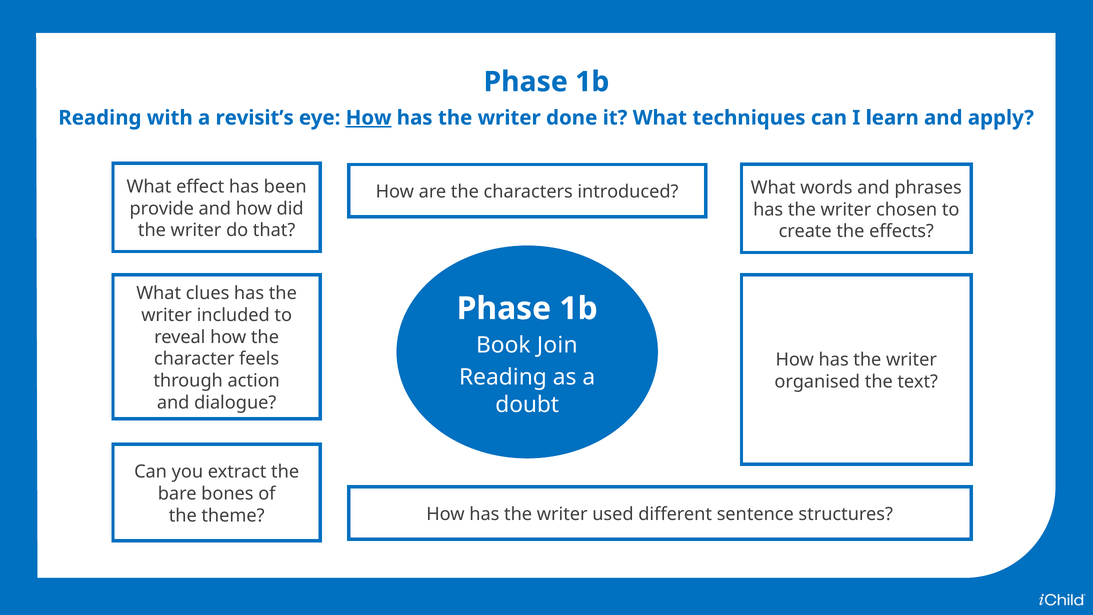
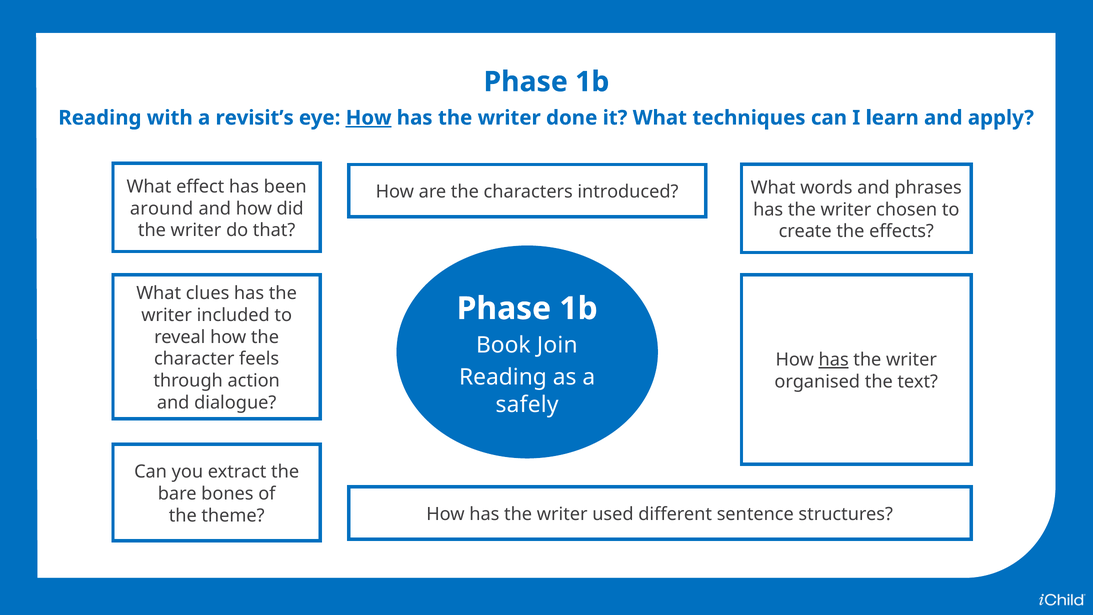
provide: provide -> around (162, 209)
has underline: none -> present (834, 360)
doubt: doubt -> safely (527, 404)
